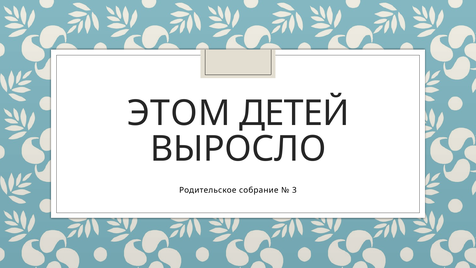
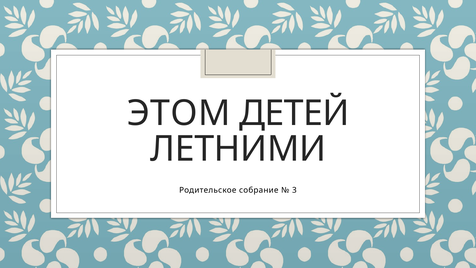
ВЫРОСЛО: ВЫРОСЛО -> ЛЕТНИМИ (238, 149)
